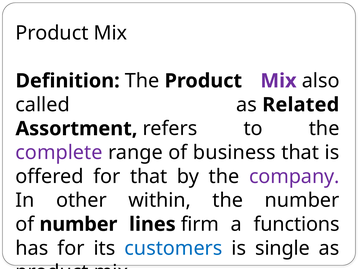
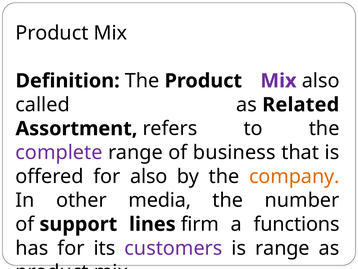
for that: that -> also (149, 176)
company colour: purple -> orange (294, 176)
within: within -> media (160, 200)
of number: number -> support (78, 224)
customers colour: blue -> purple (173, 248)
is single: single -> range (282, 248)
